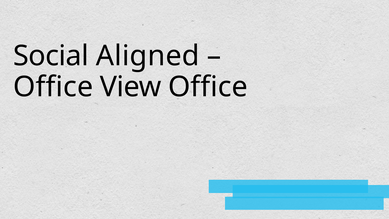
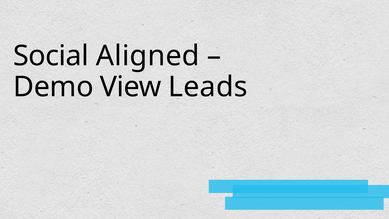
Office: Office -> Demo (53, 87)
View Office: Office -> Leads (208, 87)
